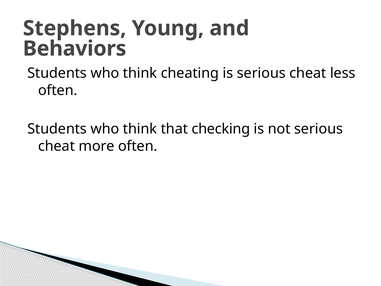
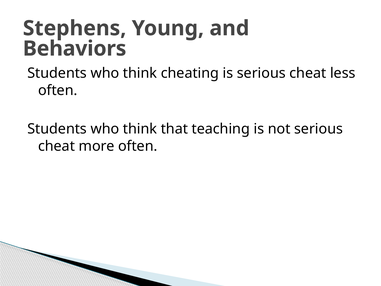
checking: checking -> teaching (221, 129)
